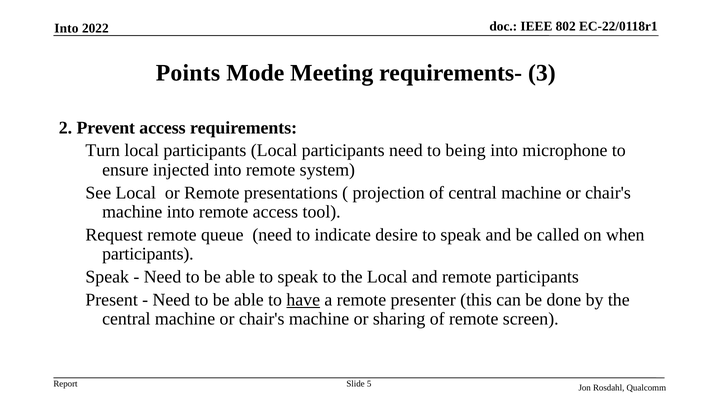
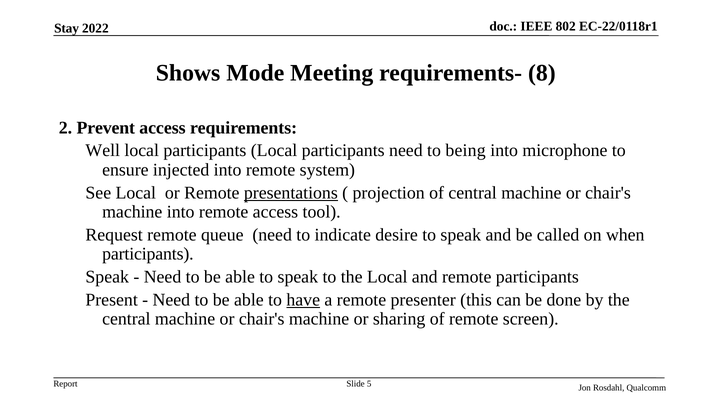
Into: Into -> Stay (67, 28)
Points: Points -> Shows (188, 73)
3: 3 -> 8 (542, 73)
Turn: Turn -> Well (103, 151)
presentations underline: none -> present (291, 193)
